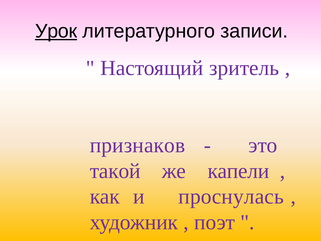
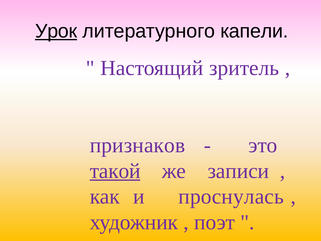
записи: записи -> капели (254, 31)
такой underline: none -> present (115, 171)
капели: капели -> записи (238, 171)
